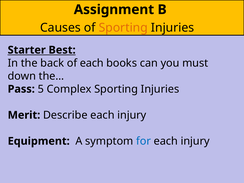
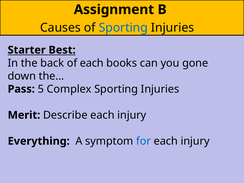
Sporting colour: orange -> blue (123, 28)
must: must -> gone (195, 63)
Equipment: Equipment -> Everything (39, 141)
